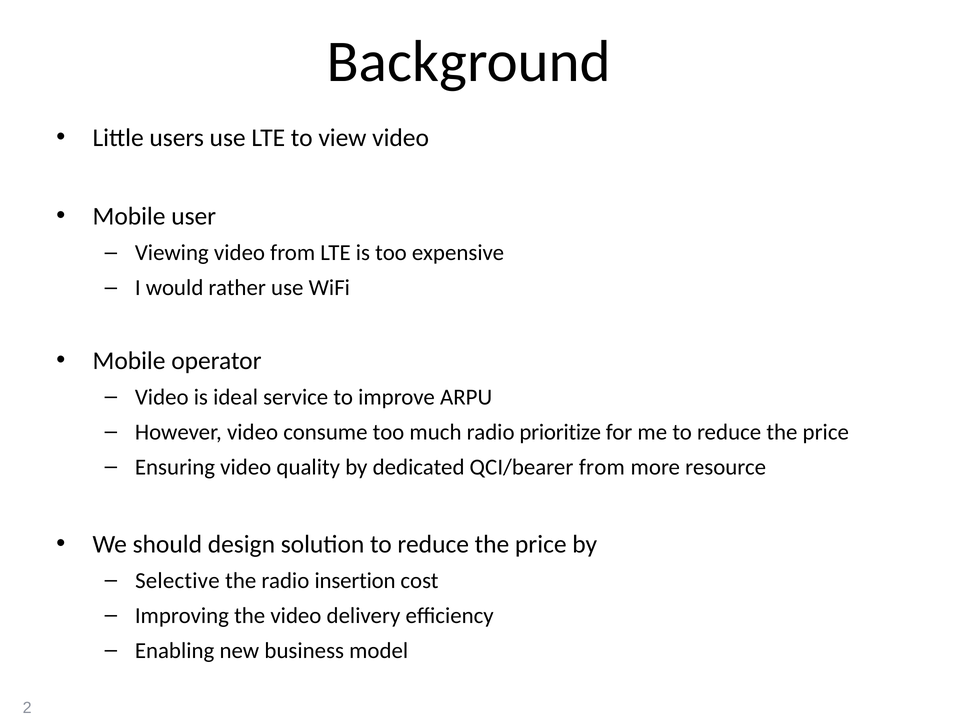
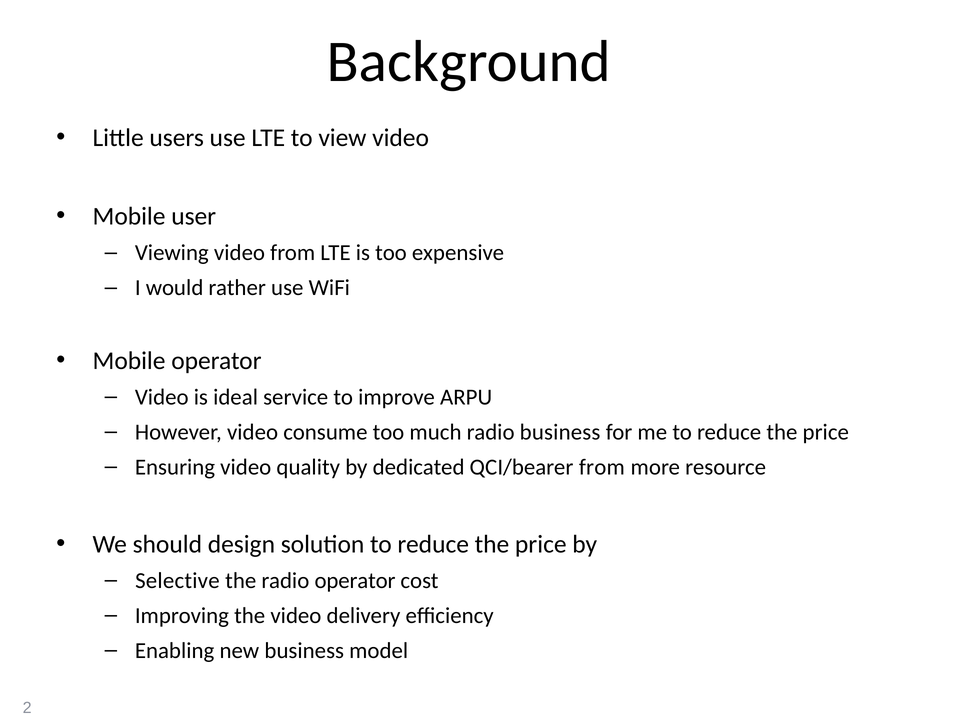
radio prioritize: prioritize -> business (560, 432)
radio insertion: insertion -> operator (355, 581)
